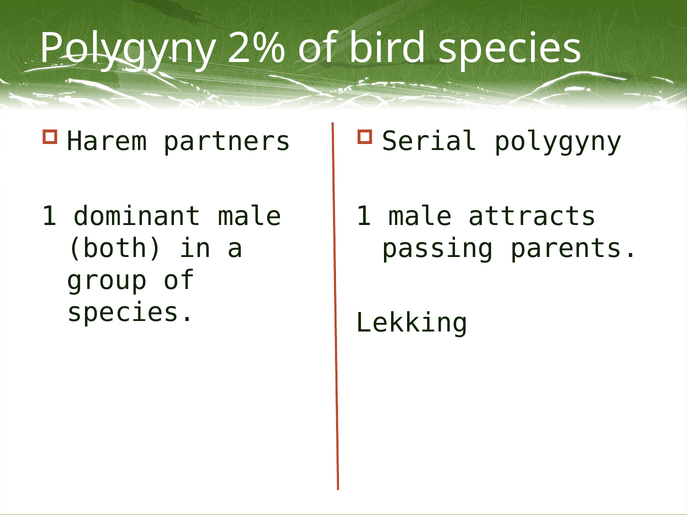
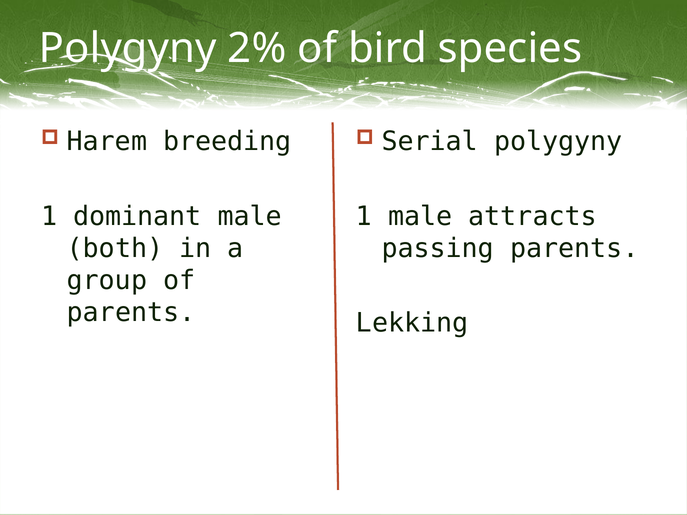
partners: partners -> breeding (227, 142)
species: species -> parents (131, 313)
